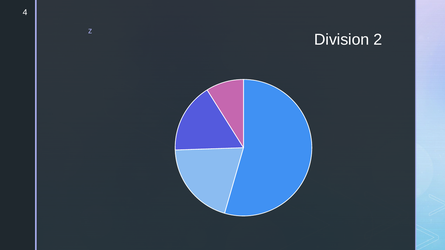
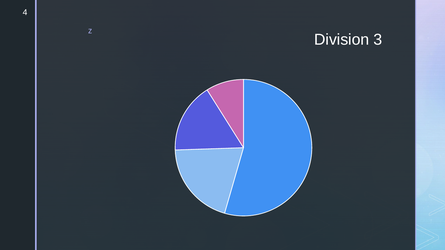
2: 2 -> 3 (378, 40)
